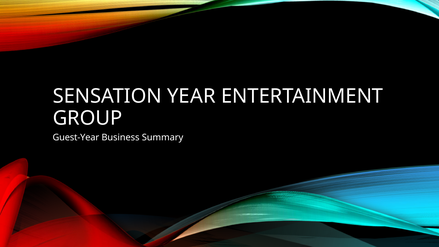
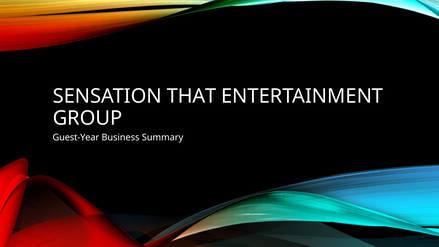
YEAR: YEAR -> THAT (192, 96)
